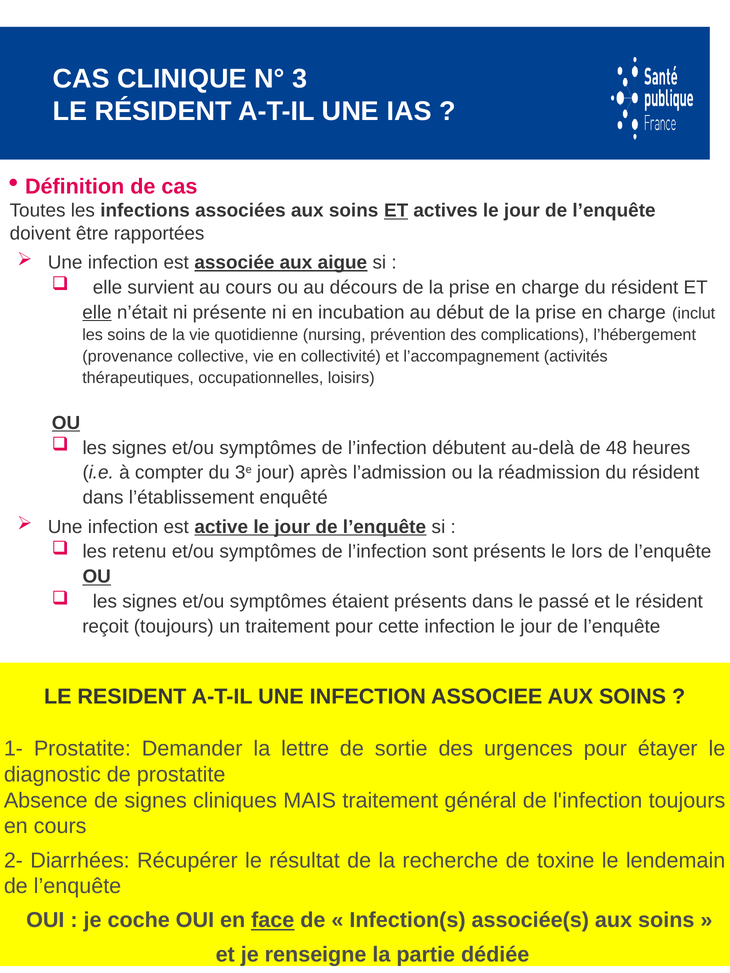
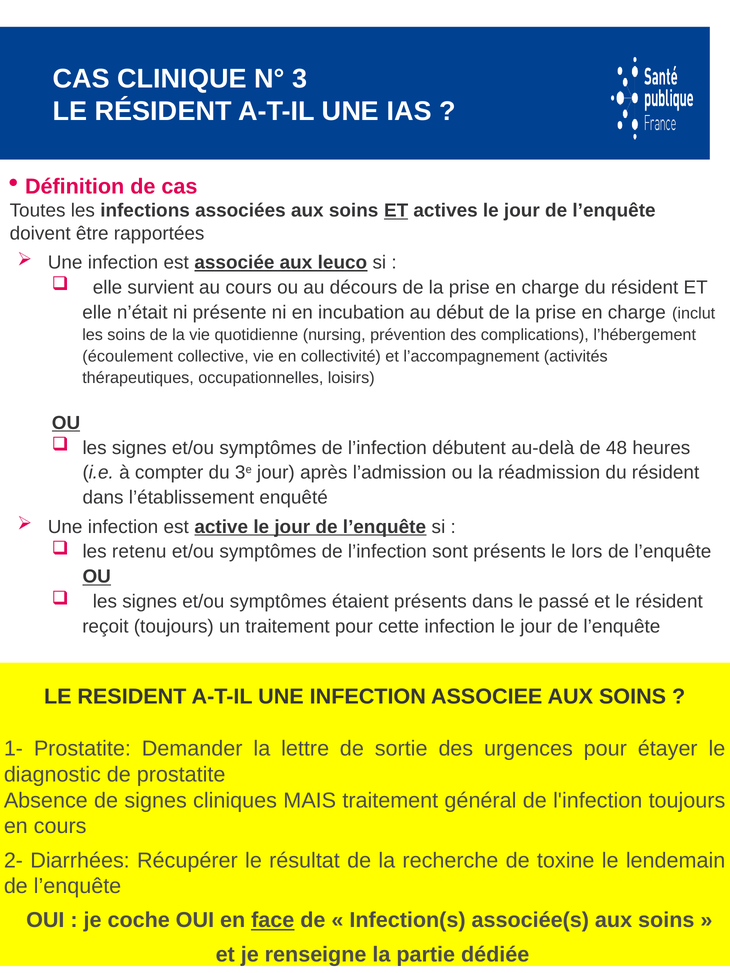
aigue: aigue -> leuco (342, 262)
elle underline: present -> none (97, 312)
provenance: provenance -> écoulement (128, 357)
